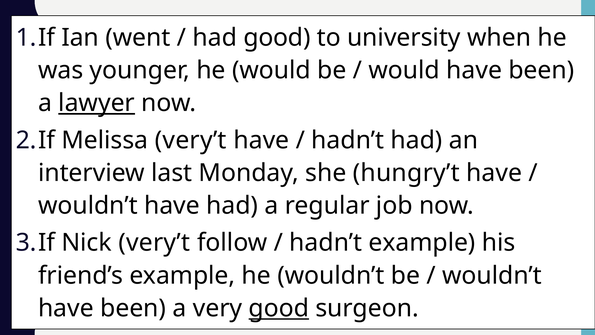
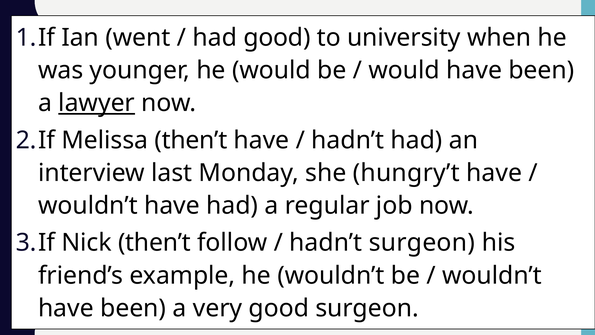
Melissa very’t: very’t -> then’t (191, 140)
Nick very’t: very’t -> then’t (154, 243)
hadn’t example: example -> surgeon (422, 243)
good underline: present -> none (279, 308)
